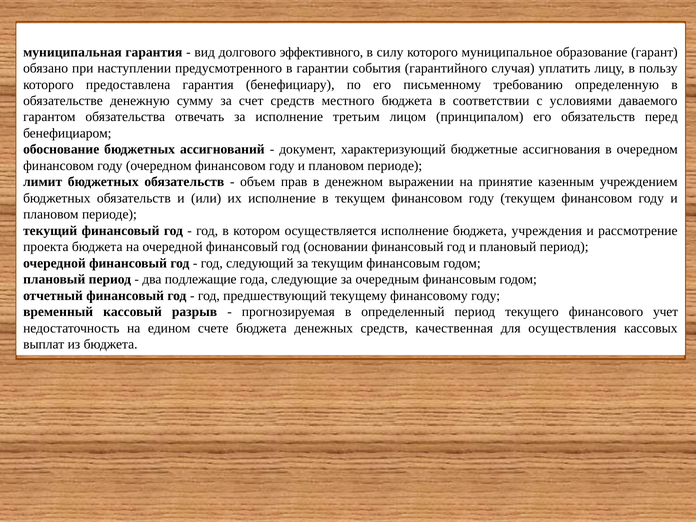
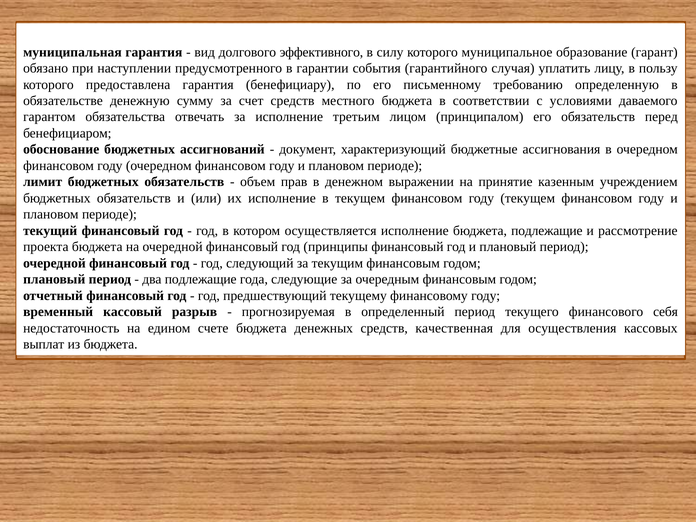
бюджета учреждения: учреждения -> подлежащие (547, 231)
основании: основании -> принципы (336, 247)
учет: учет -> себя (666, 312)
